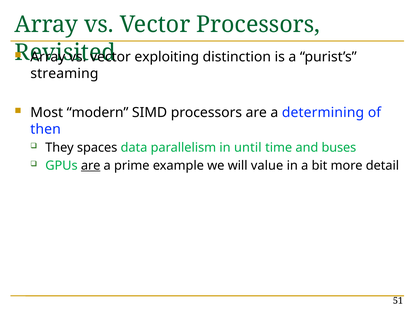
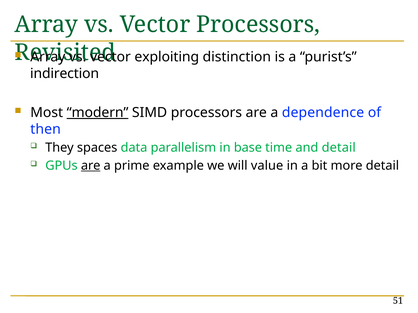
streaming: streaming -> indirection (65, 74)
modern underline: none -> present (98, 113)
determining: determining -> dependence (323, 113)
until: until -> base (248, 148)
and buses: buses -> detail (339, 148)
